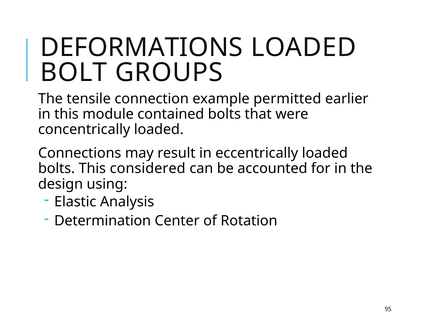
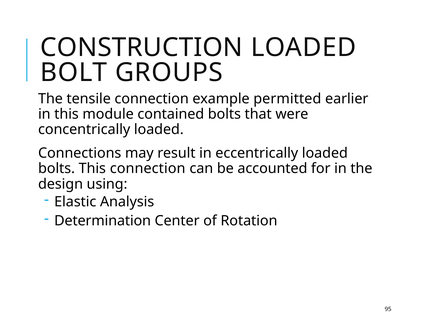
DEFORMATIONS: DEFORMATIONS -> CONSTRUCTION (142, 47)
This considered: considered -> connection (148, 169)
